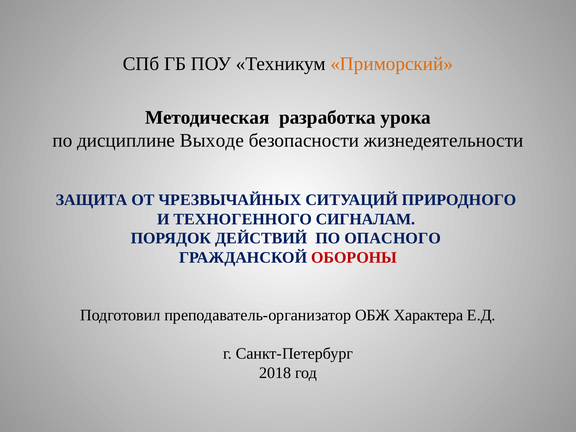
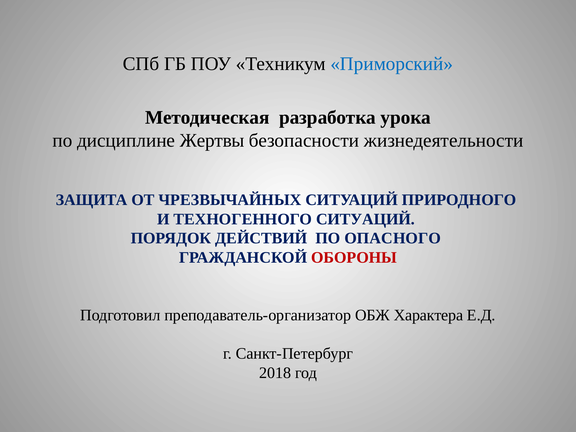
Приморский colour: orange -> blue (392, 64)
Выходе: Выходе -> Жертвы (212, 141)
ТЕХНОГЕННОГО СИГНАЛАМ: СИГНАЛАМ -> СИТУАЦИЙ (365, 219)
